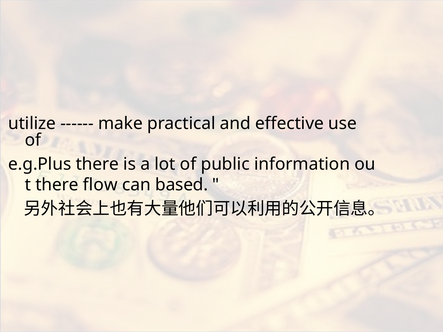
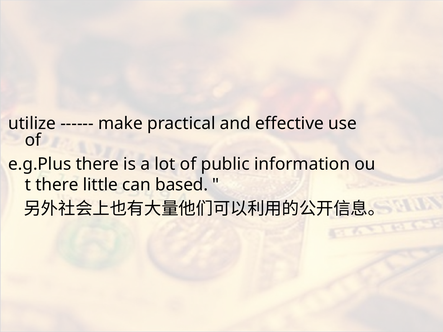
flow: flow -> little (100, 185)
